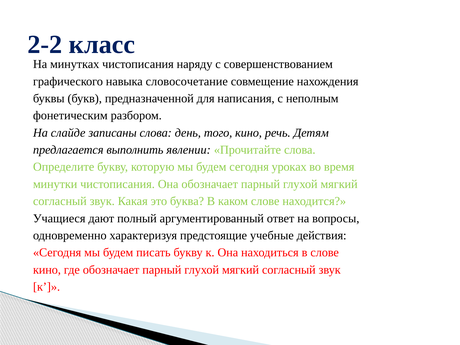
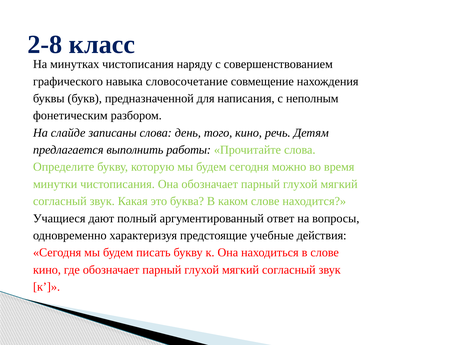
2-2: 2-2 -> 2-8 (45, 44)
явлении: явлении -> работы (189, 150)
уроках: уроках -> можно (289, 167)
